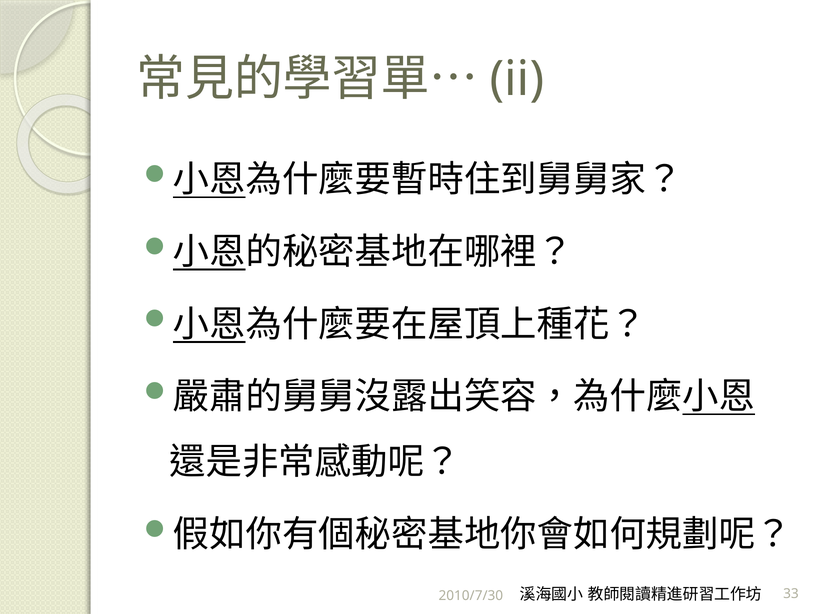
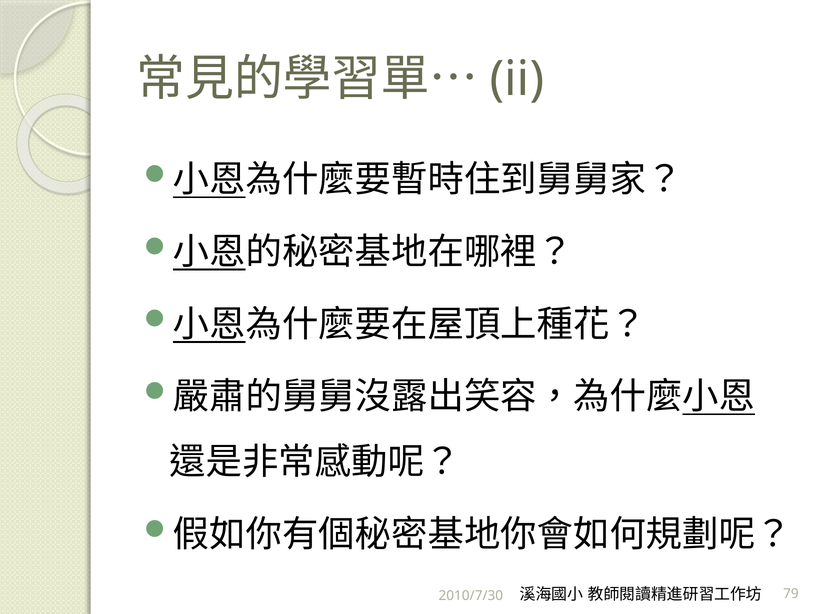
33: 33 -> 79 (791, 593)
